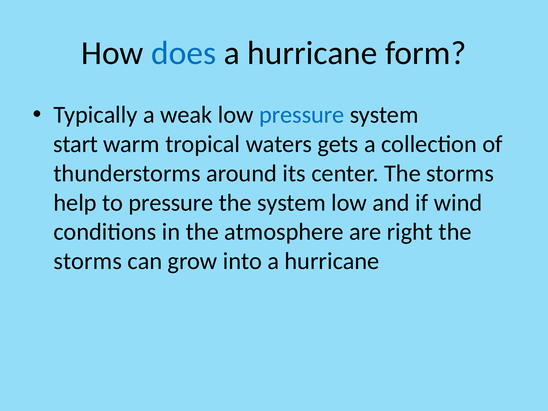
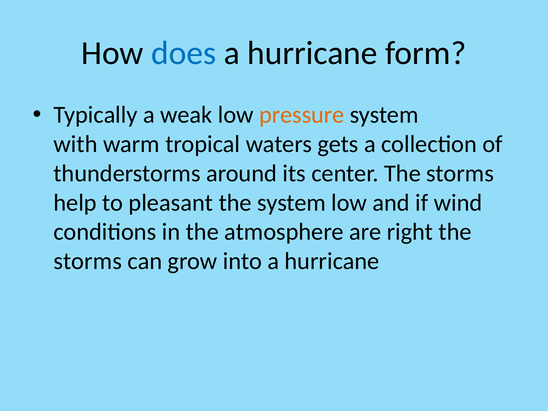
pressure colour: blue -> orange (302, 115)
start: start -> with (75, 144)
to pressure: pressure -> pleasant (171, 203)
